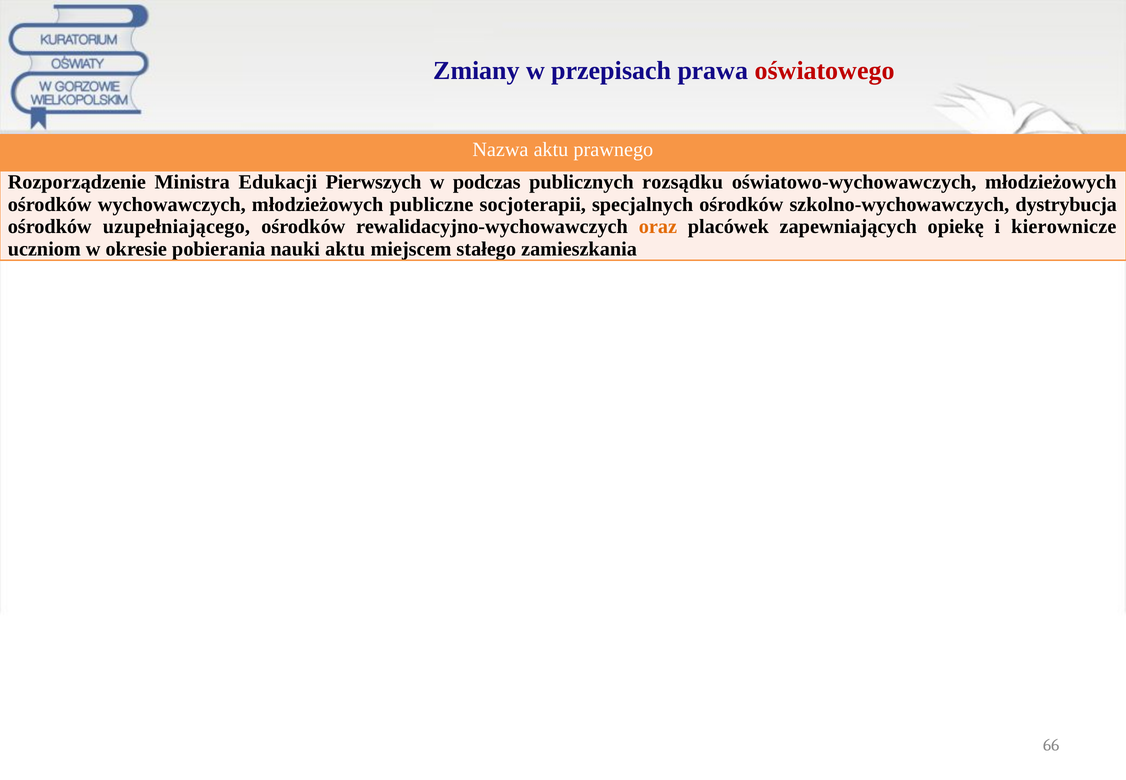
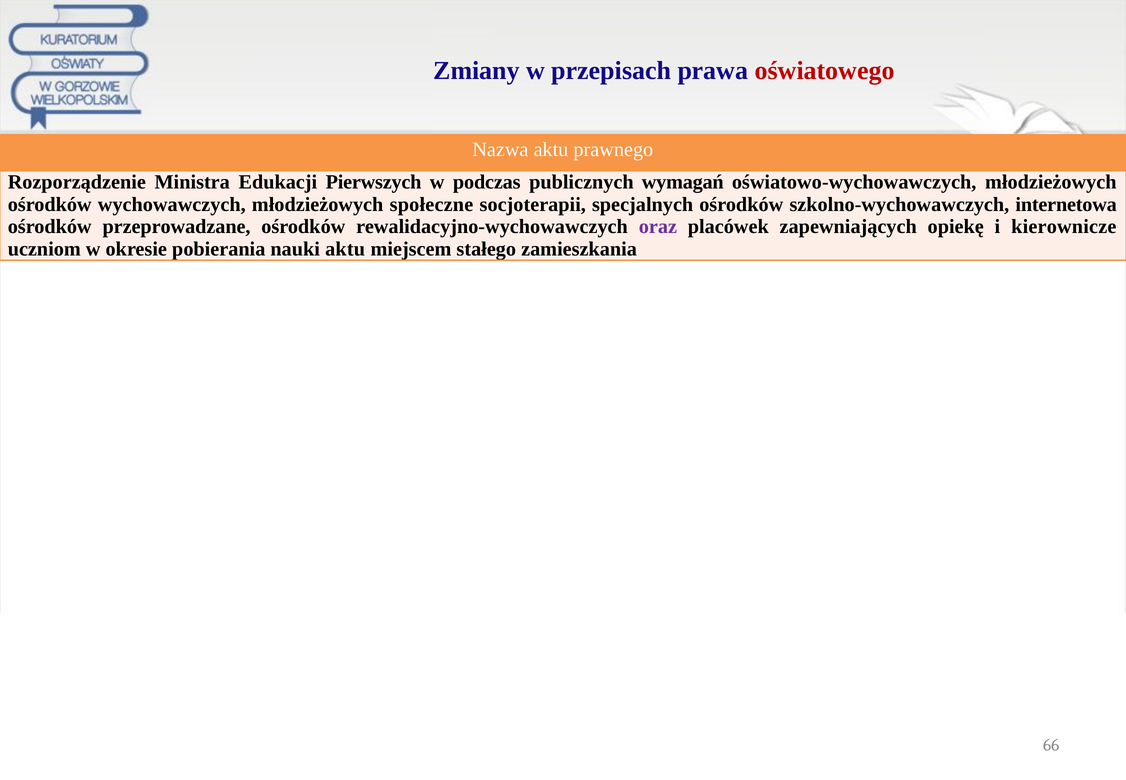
rozsądku: rozsądku -> wymagań (683, 182)
publiczne: publiczne -> społeczne (431, 204)
dystrybucja: dystrybucja -> internetowa (1066, 204)
uzupełniającego: uzupełniającego -> przeprowadzane (177, 227)
oraz colour: orange -> purple (658, 227)
